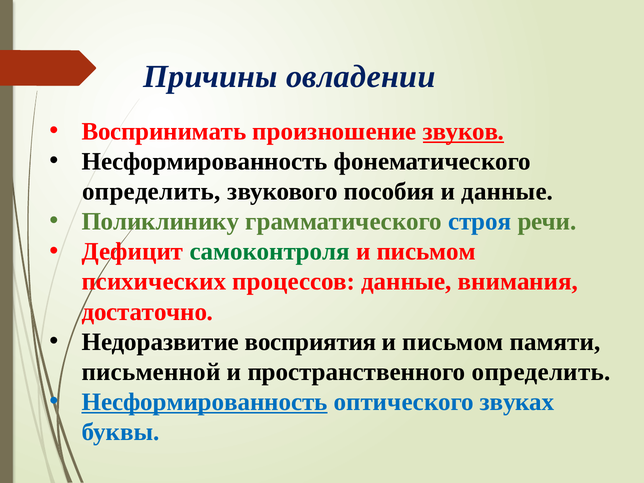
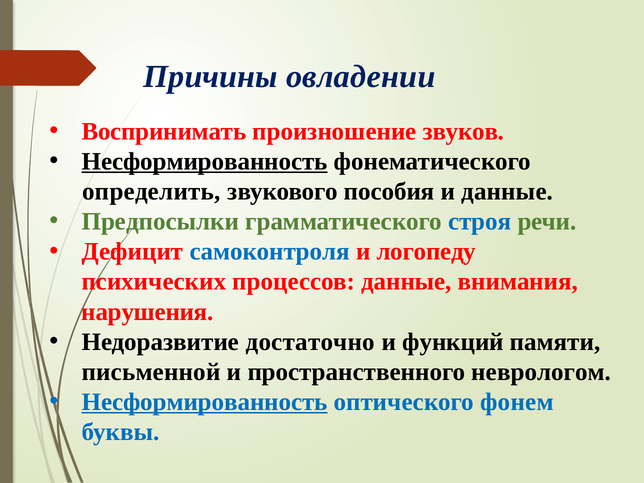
звуков underline: present -> none (464, 131)
Несформированность underline: none -> present (205, 161)
Поликлинику: Поликлинику -> Предпосылки (160, 222)
самоконтроля colour: green -> blue (270, 252)
письмом: письмом -> логопеду (426, 252)
достаточно: достаточно -> нарушения (147, 312)
восприятия: восприятия -> достаточно (310, 342)
письмом: письмом -> функций (453, 342)
пространственного определить: определить -> неврологом (541, 372)
звуках: звуках -> фонем (517, 402)
